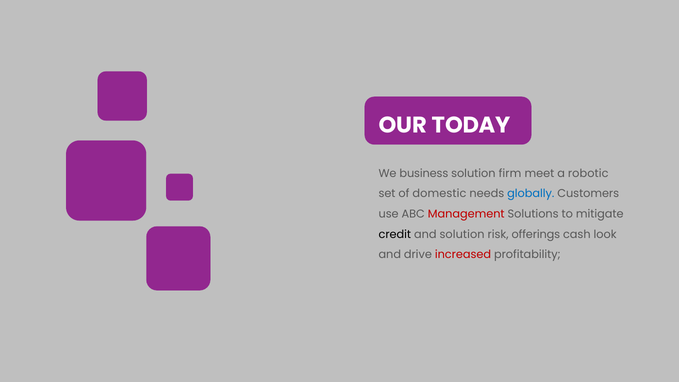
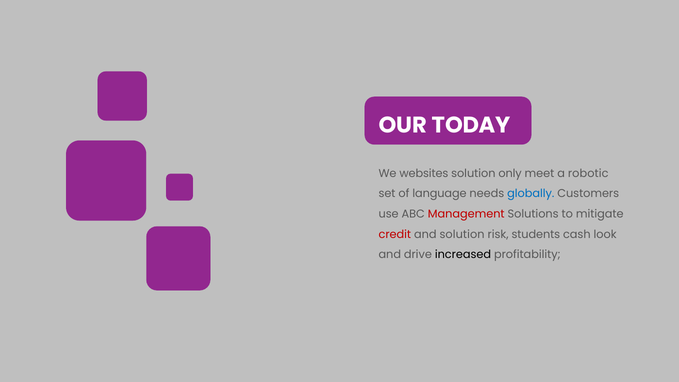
business: business -> websites (424, 173)
firm: firm -> only (510, 173)
domestic: domestic -> language (440, 194)
credit colour: black -> red (395, 234)
offerings: offerings -> students (536, 234)
increased colour: red -> black (463, 255)
